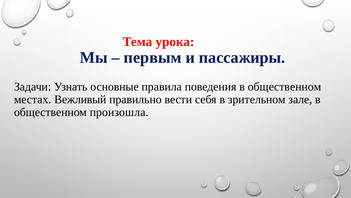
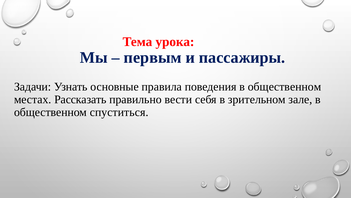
Вежливый: Вежливый -> Рассказать (80, 99)
произошла: произошла -> спуститься (119, 112)
